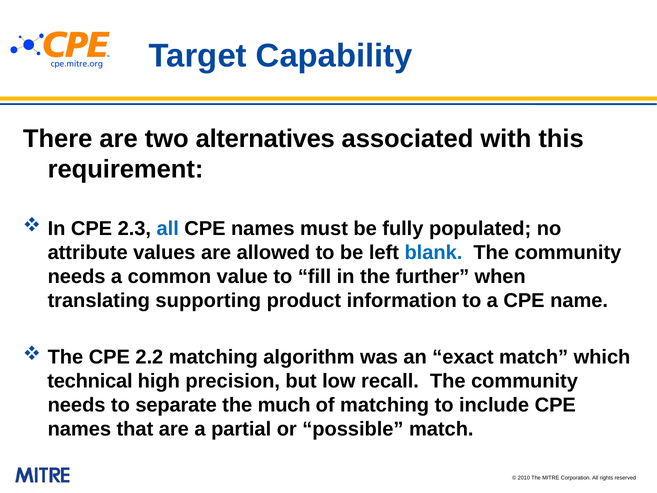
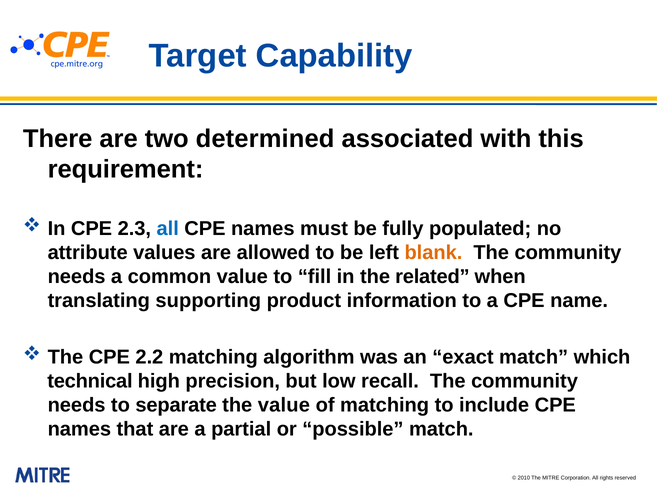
alternatives: alternatives -> determined (265, 139)
blank colour: blue -> orange (433, 253)
further: further -> related (432, 277)
the much: much -> value (284, 405)
